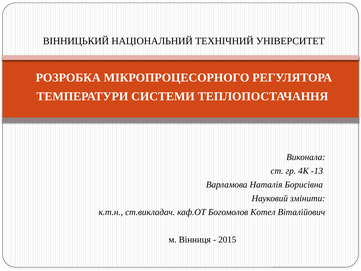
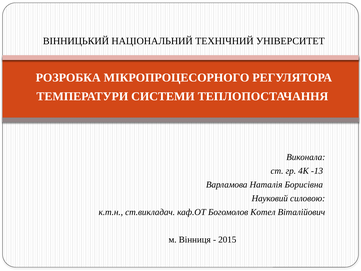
змінити: змінити -> силовою (308, 198)
